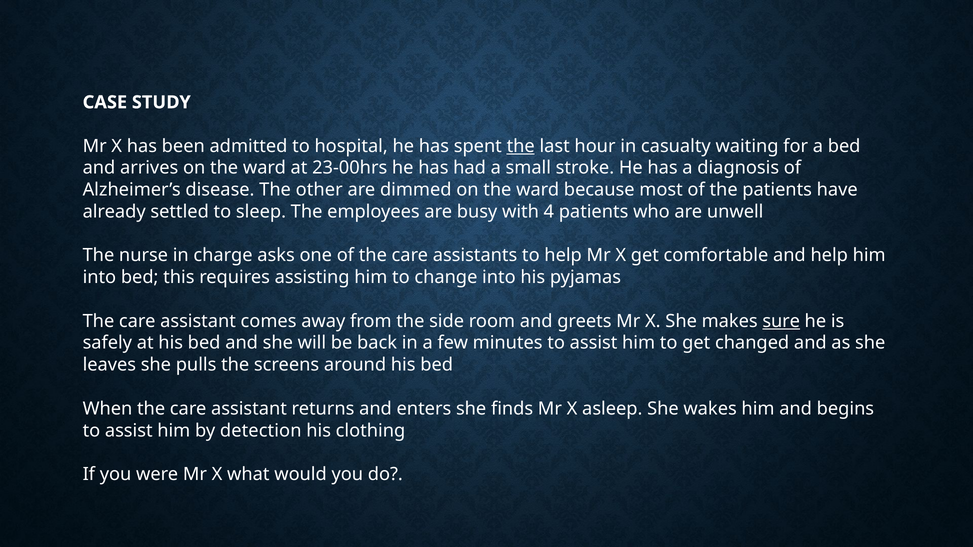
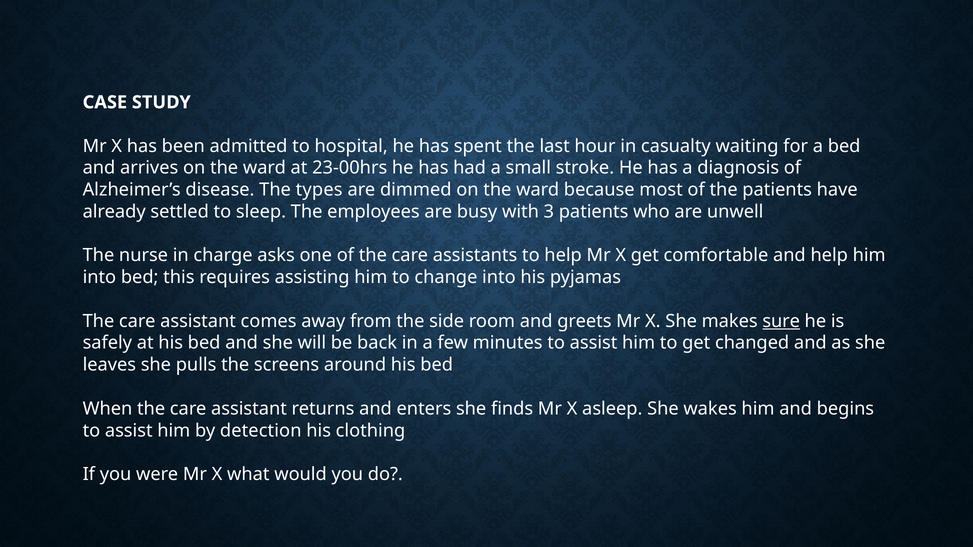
the underline: present -> none (521, 146)
other: other -> types (319, 190)
4: 4 -> 3 (549, 212)
